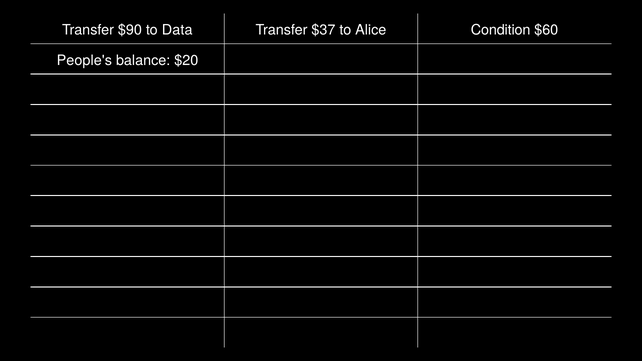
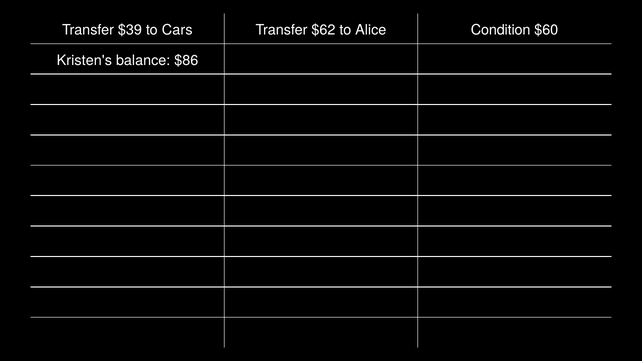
$90: $90 -> $39 (130, 30)
Data: Data -> Cars (177, 30)
$37: $37 -> $62 (323, 30)
People's: People's -> Kristen's (84, 60)
$20: $20 -> $86 (186, 60)
